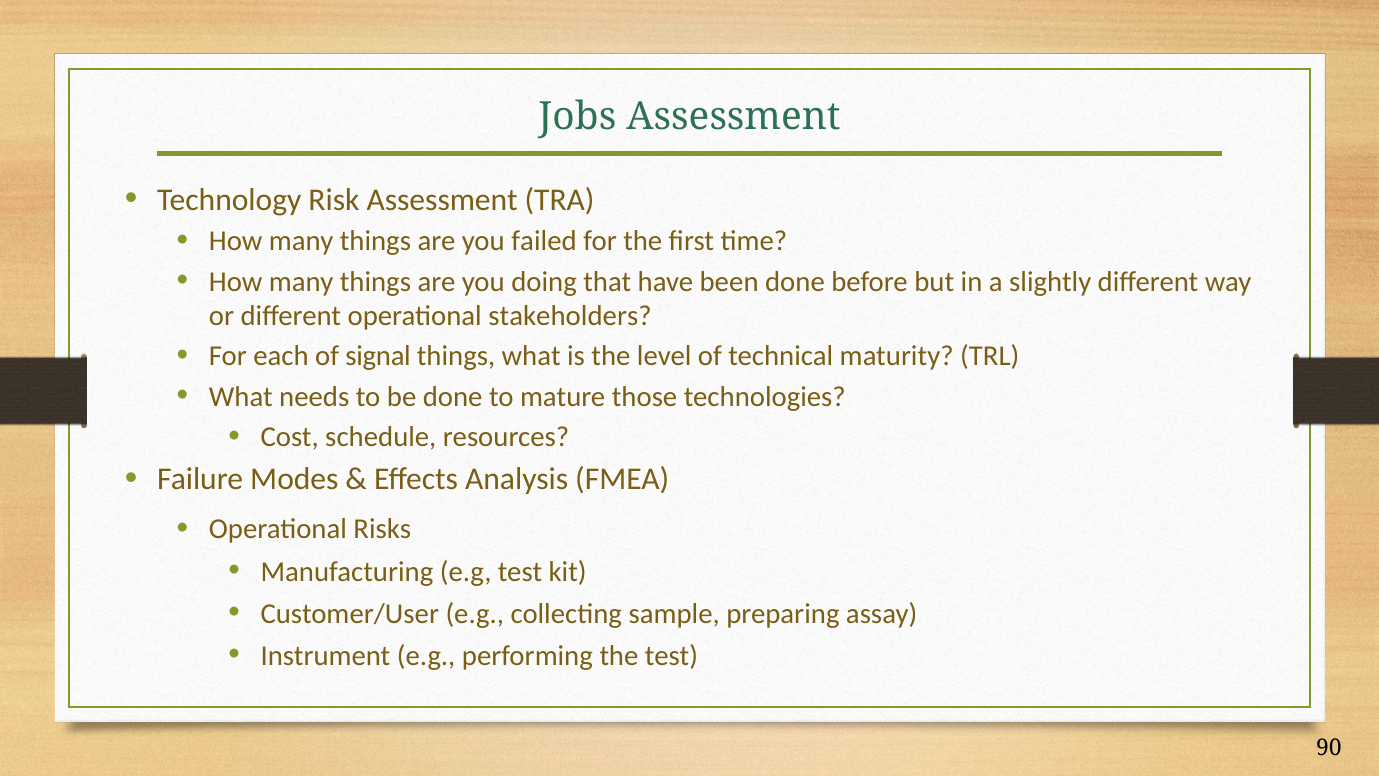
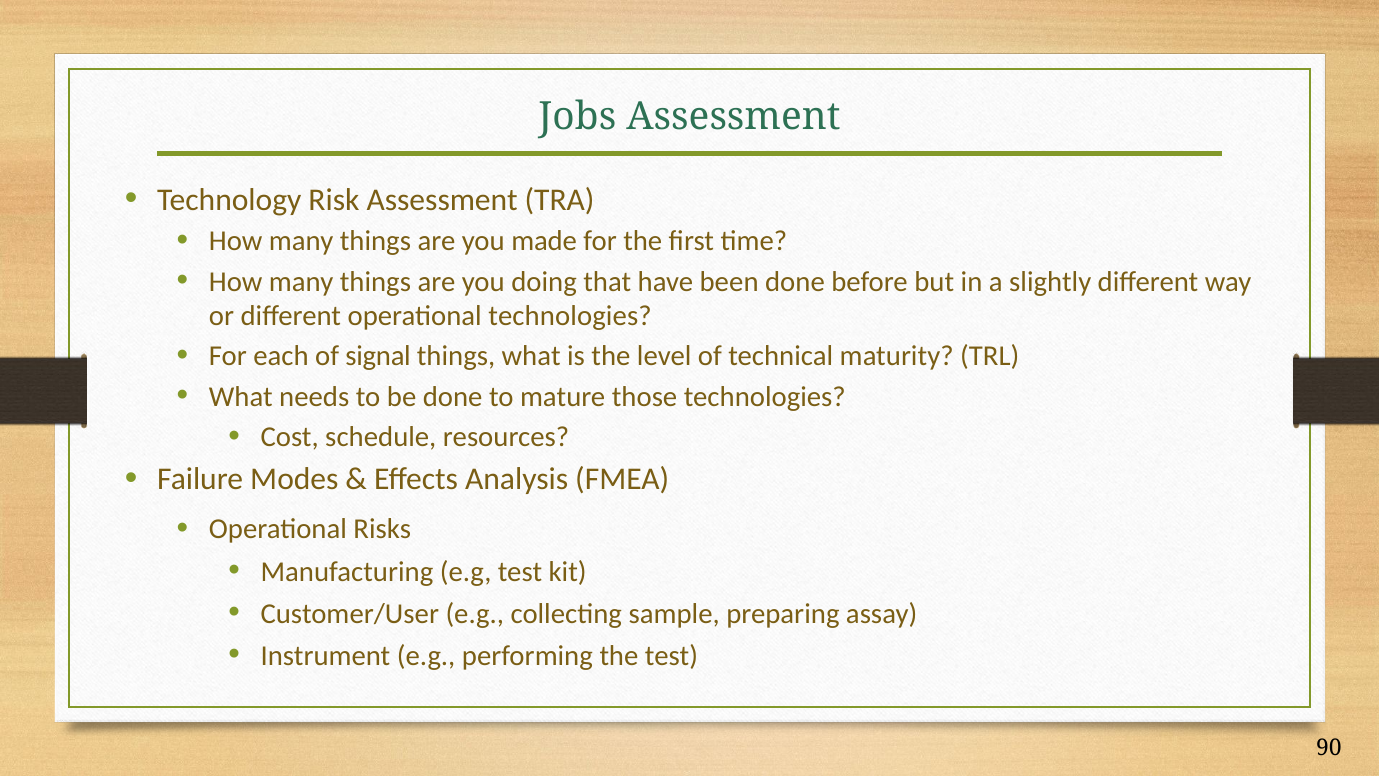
failed: failed -> made (544, 241)
operational stakeholders: stakeholders -> technologies (570, 316)
